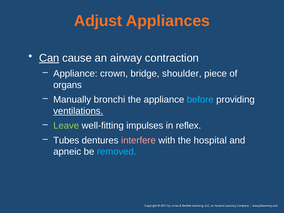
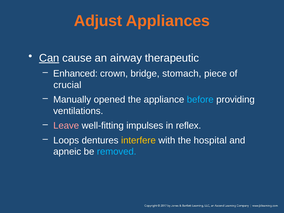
contraction: contraction -> therapeutic (172, 58)
Appliance: Appliance -> Enhanced (75, 74)
shoulder: shoulder -> stomach (182, 74)
organs: organs -> crucial (67, 85)
bronchi: bronchi -> opened (109, 100)
ventilations underline: present -> none (78, 111)
Leave colour: light green -> pink (66, 126)
Tubes: Tubes -> Loops (66, 140)
interfere colour: pink -> yellow (138, 140)
